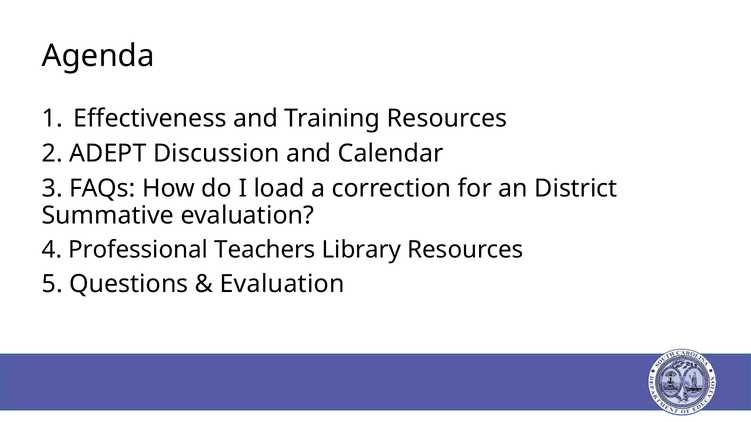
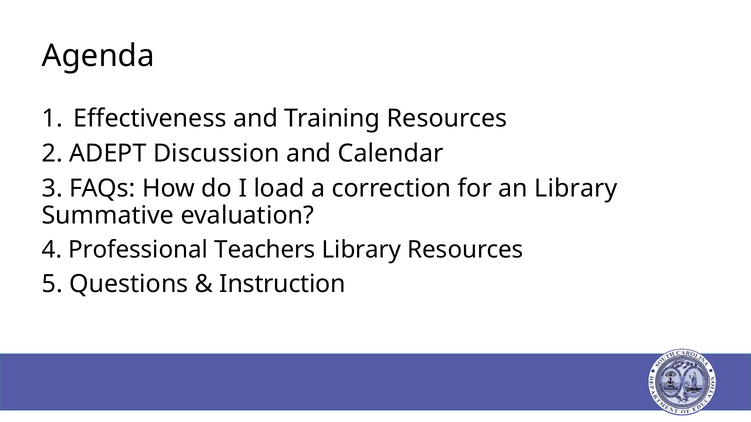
an District: District -> Library (576, 189)
Evaluation: Evaluation -> Instruction (283, 284)
